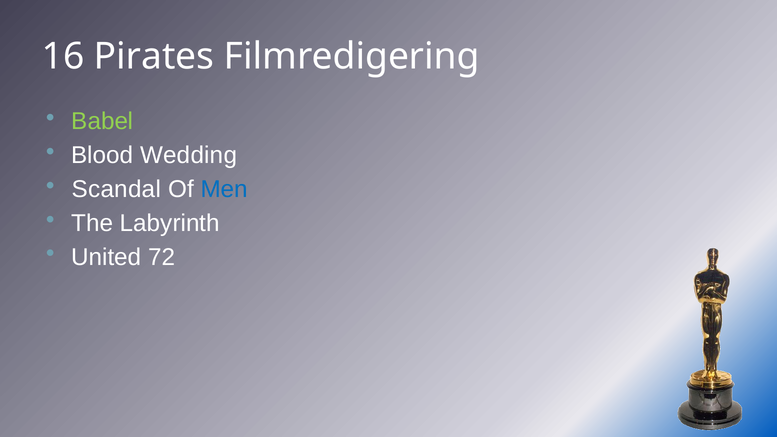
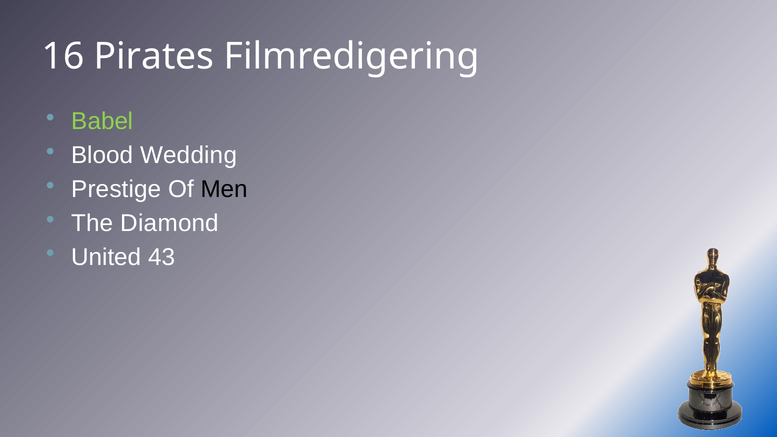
Scandal: Scandal -> Prestige (116, 189)
Men colour: blue -> black (224, 189)
Labyrinth: Labyrinth -> Diamond (170, 223)
72: 72 -> 43 (162, 257)
